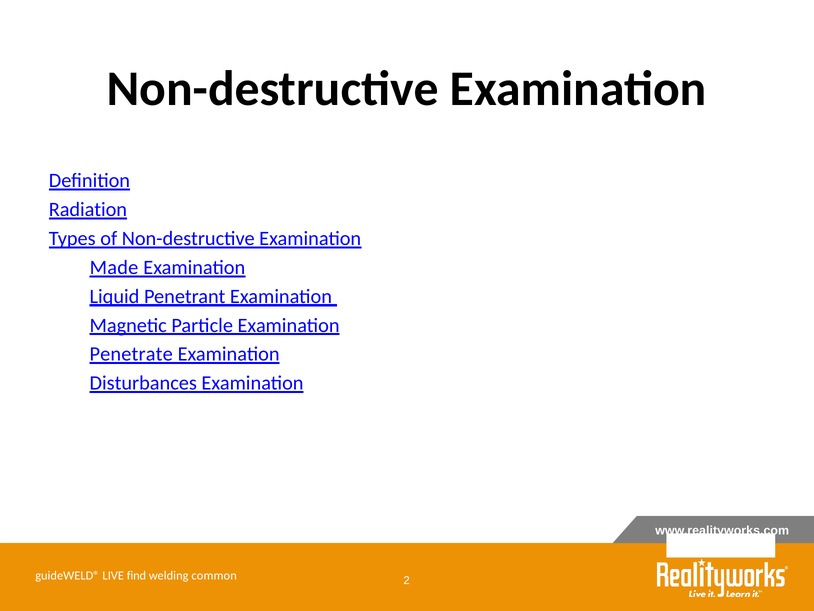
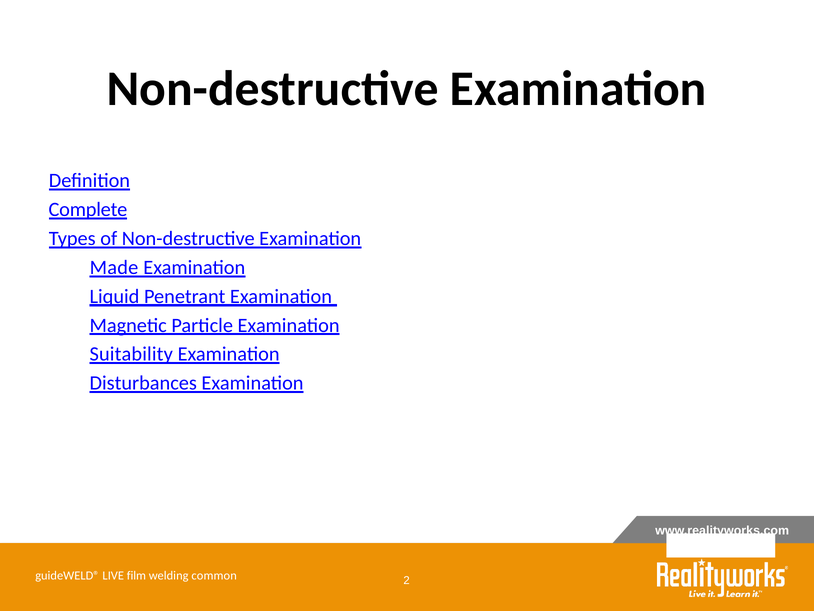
Radiation: Radiation -> Complete (88, 209)
Penetrate: Penetrate -> Suitability (131, 354)
find: find -> film (136, 575)
